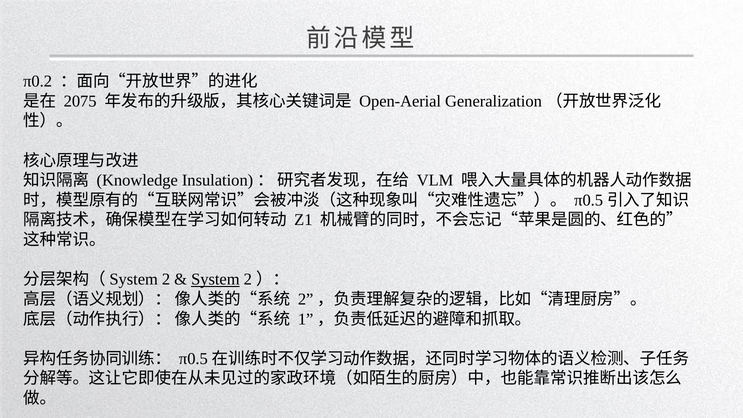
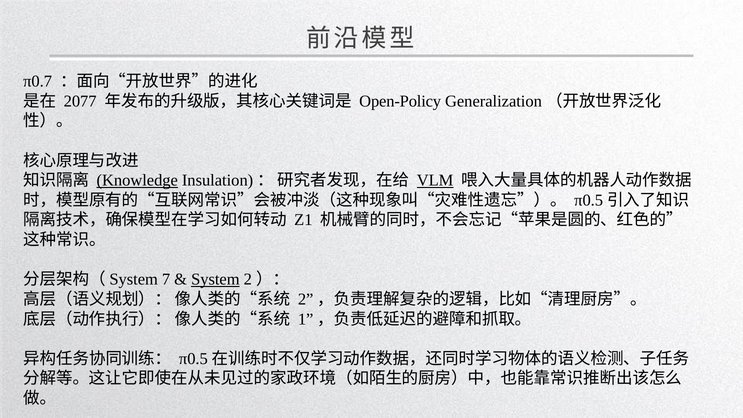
π0.2: π0.2 -> π0.7 (38, 81)
2075: 2075 -> 2077 (80, 101)
Open-Aerial: Open-Aerial -> Open-Policy (400, 101)
Knowledge underline: none -> present (137, 180)
VLM underline: none -> present (435, 180)
2: 2 -> 7 (166, 279)
